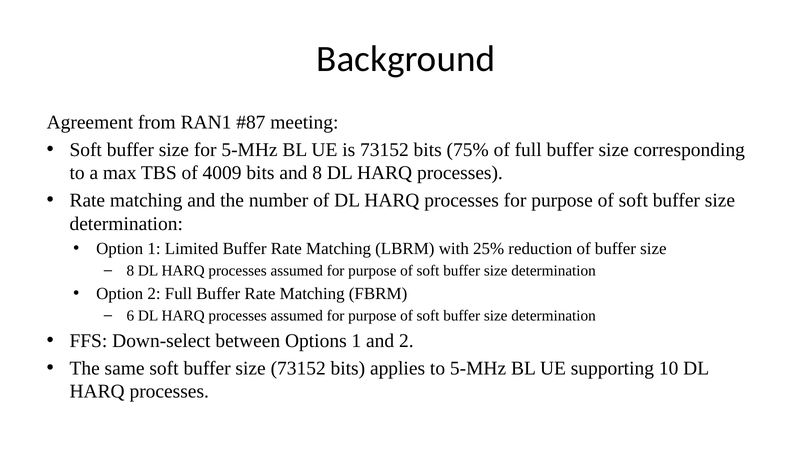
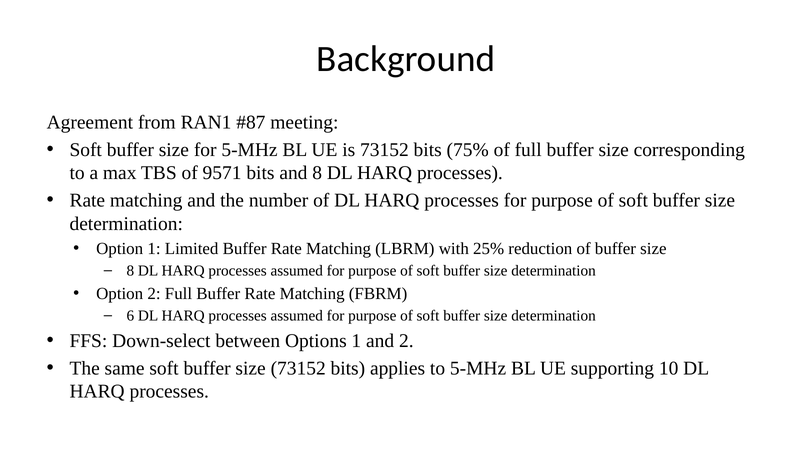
4009: 4009 -> 9571 (222, 173)
